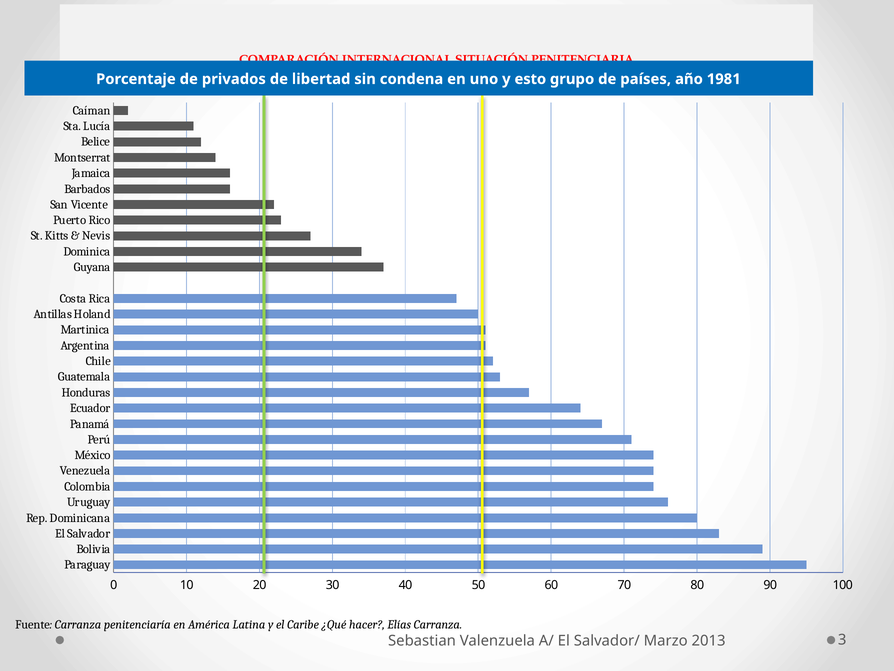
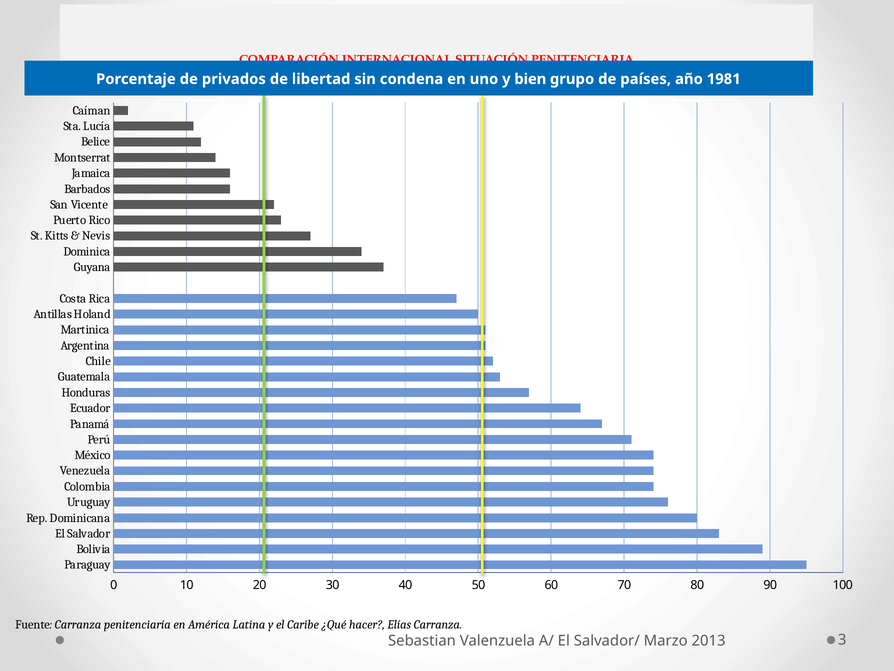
esto: esto -> bien (530, 79)
